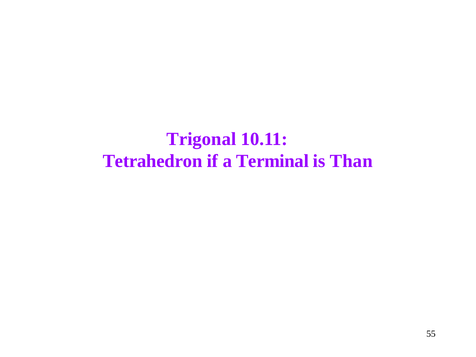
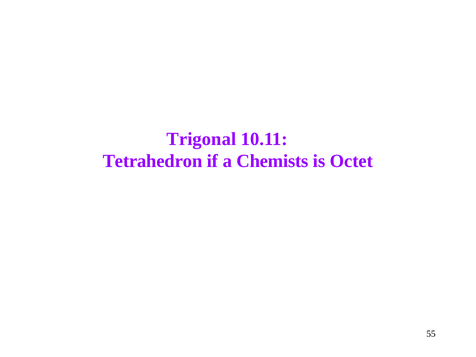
Terminal: Terminal -> Chemists (272, 161)
Than: Than -> Octet (351, 161)
